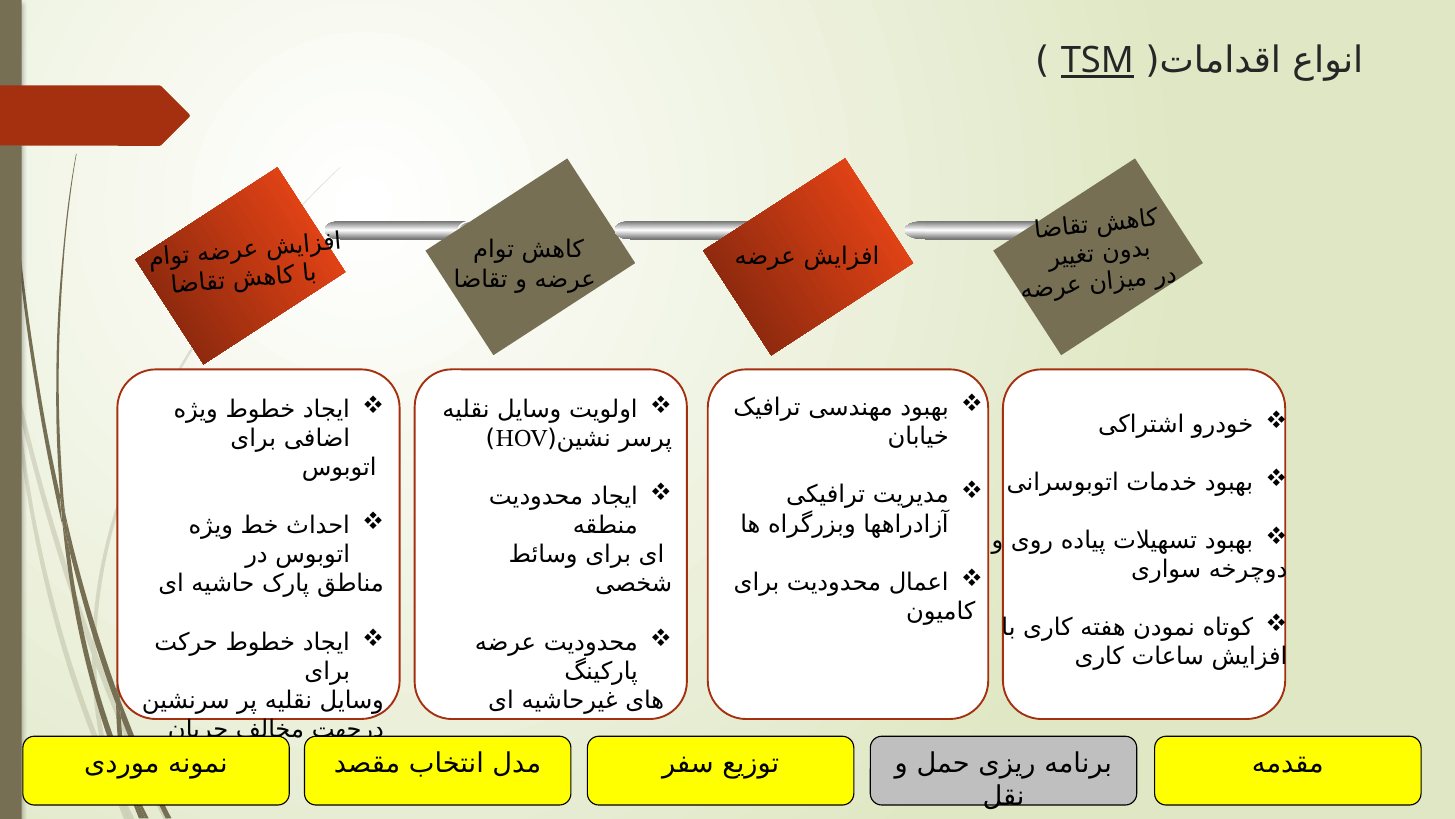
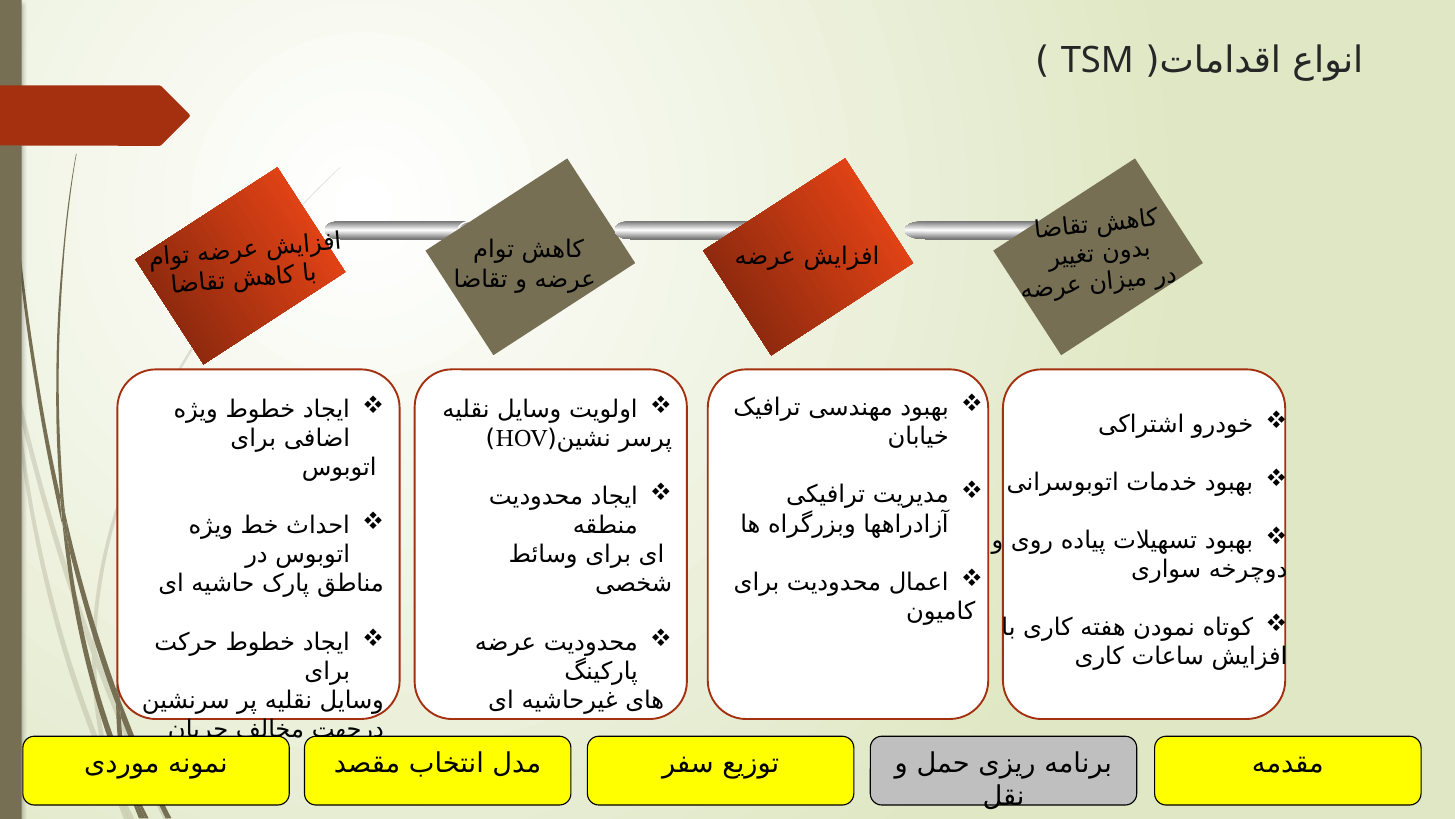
TSM underline: present -> none (1097, 61)
